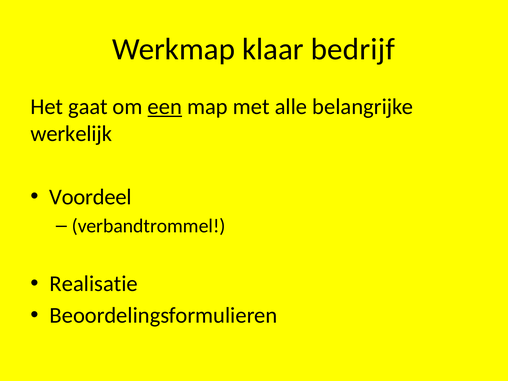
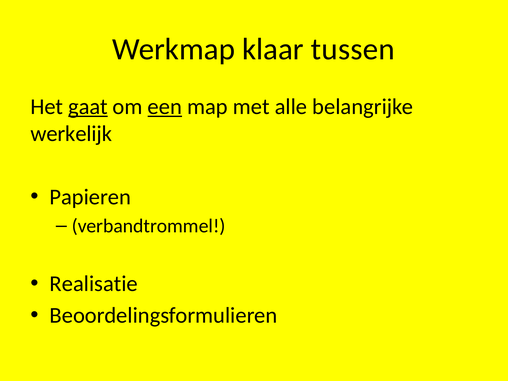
bedrijf: bedrijf -> tussen (353, 49)
gaat underline: none -> present (88, 107)
Voordeel: Voordeel -> Papieren (90, 197)
